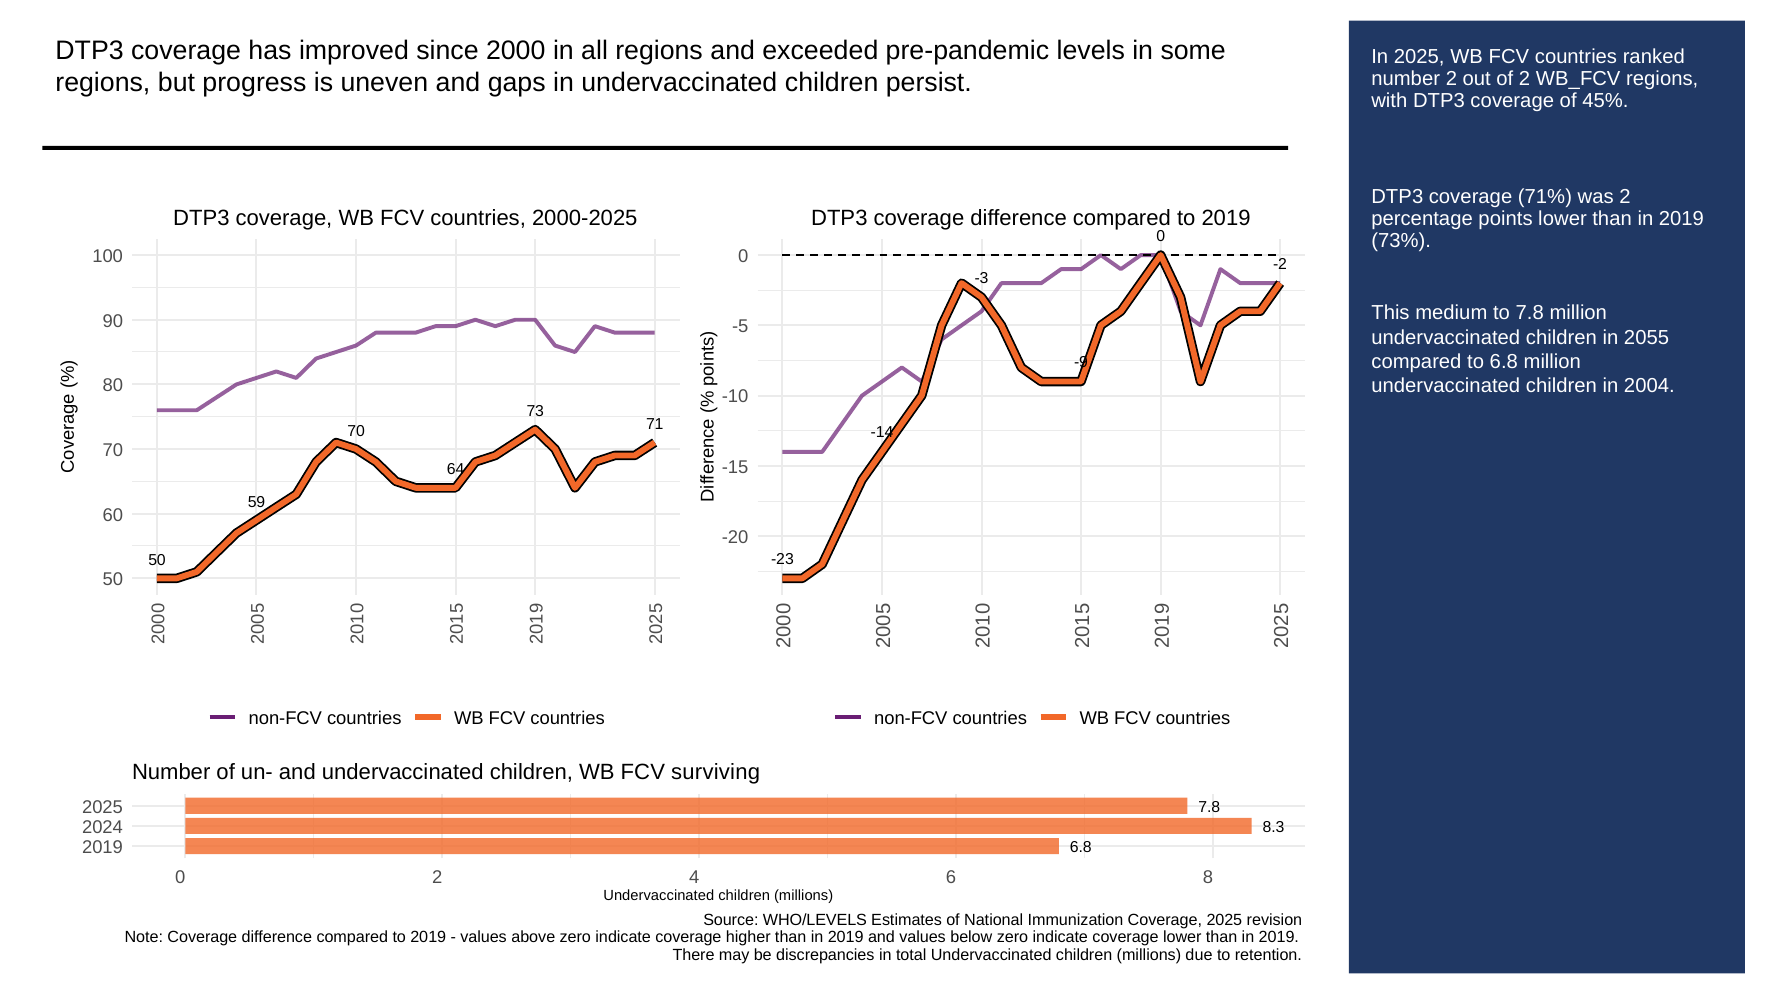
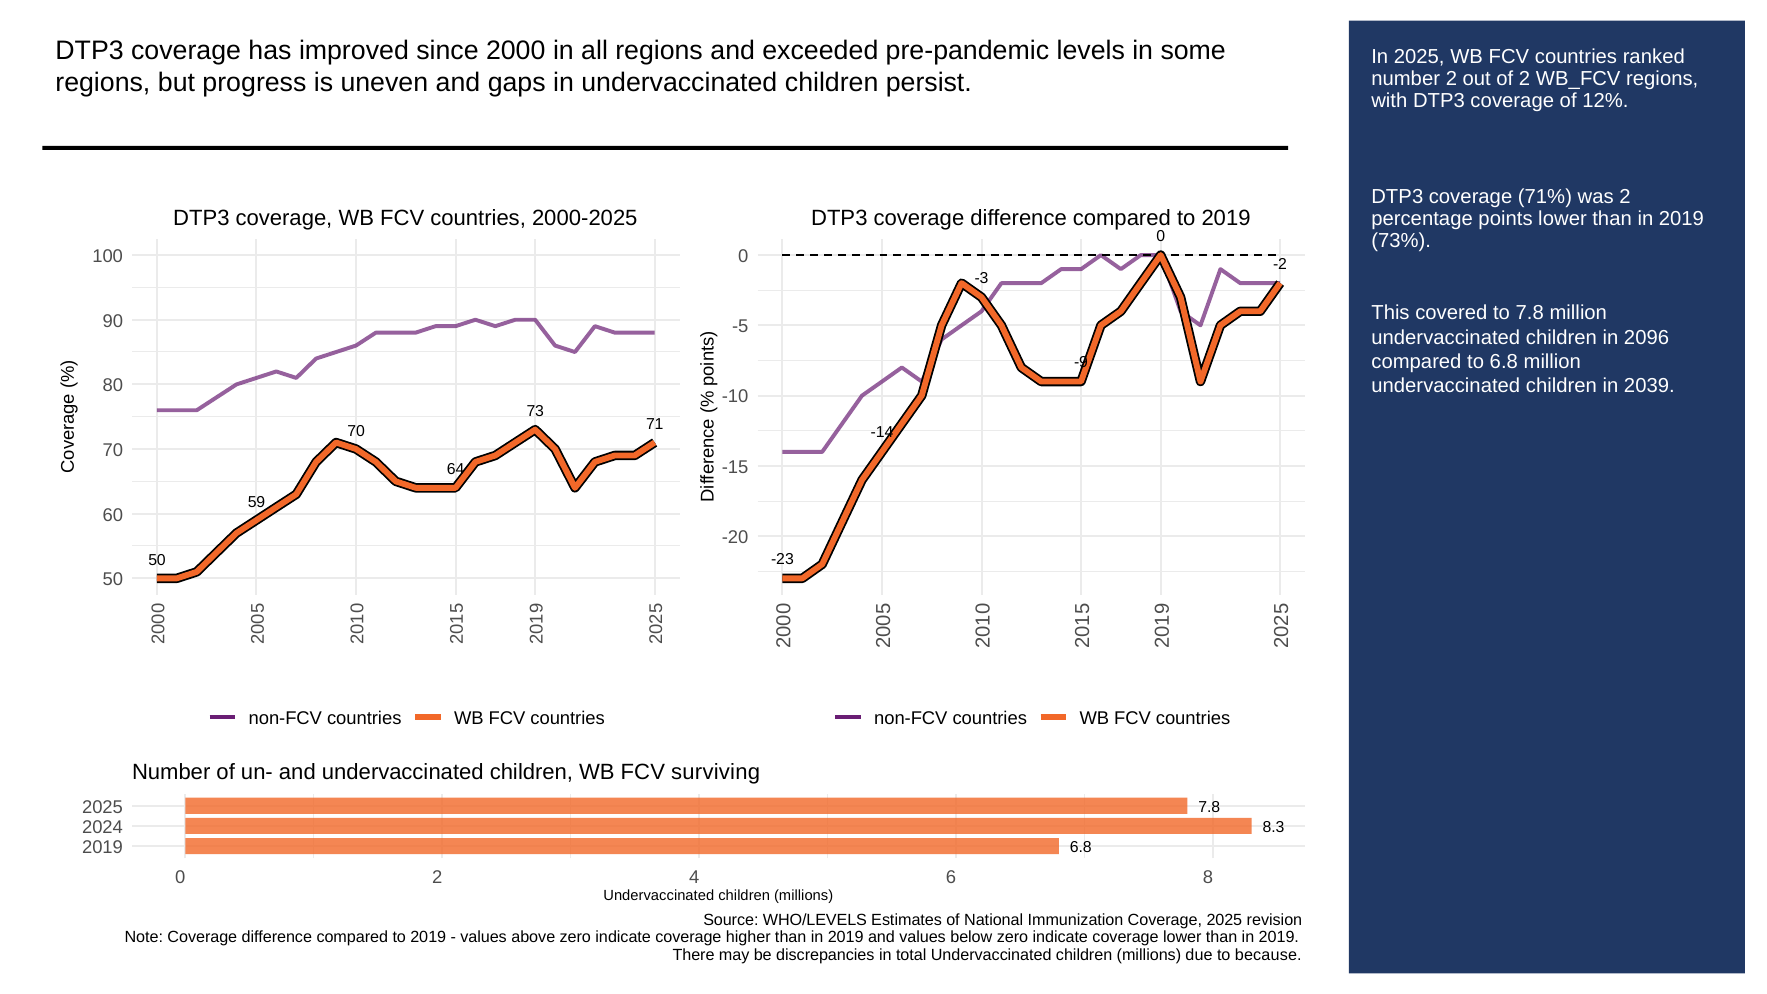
45%: 45% -> 12% (1605, 101)
medium: medium -> covered (1451, 313)
2055: 2055 -> 2096 (1647, 337)
2004: 2004 -> 2039 (1649, 386)
retention: retention -> because (1268, 955)
